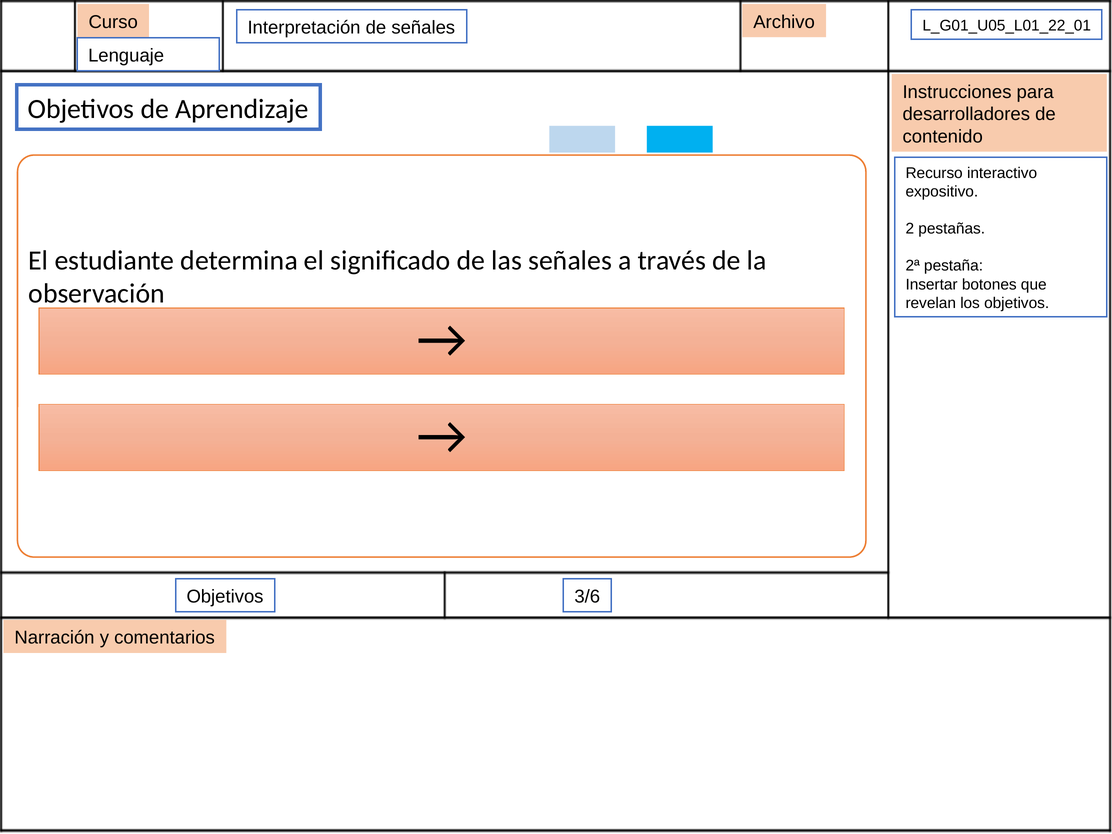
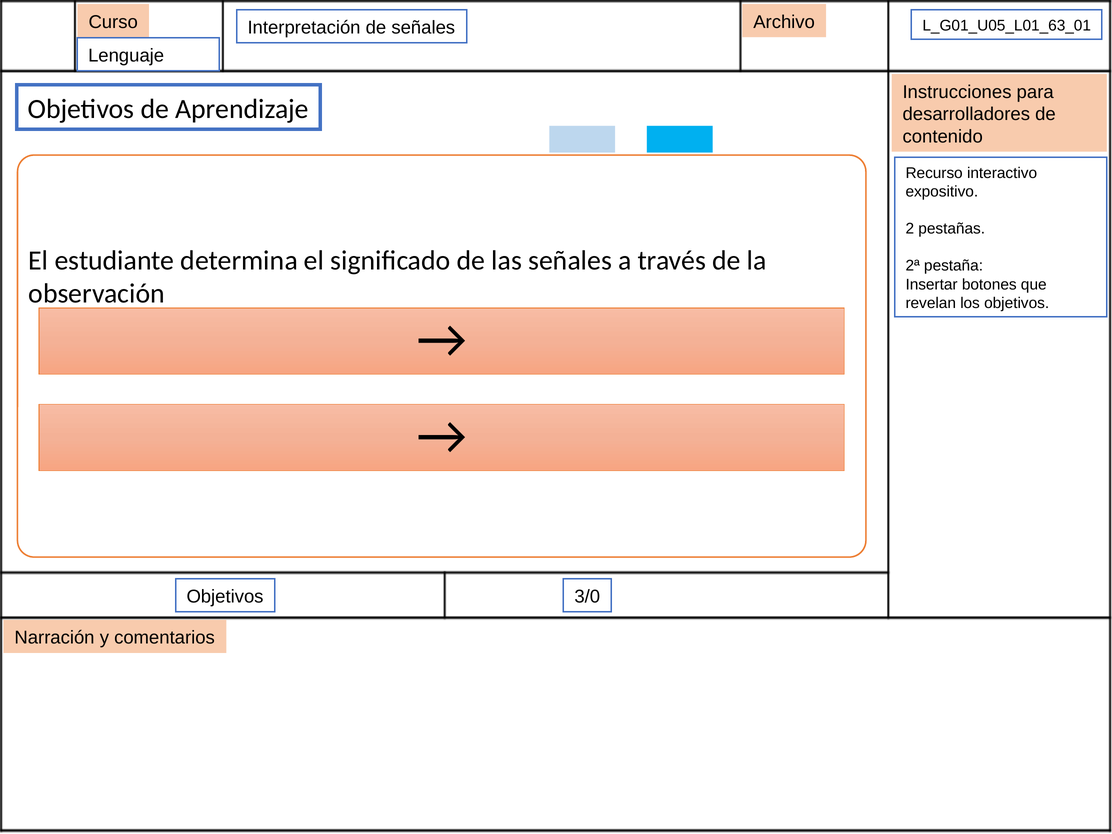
L_G01_U05_L01_22_01: L_G01_U05_L01_22_01 -> L_G01_U05_L01_63_01 (1007, 26)
3/6: 3/6 -> 3/0 (587, 596)
